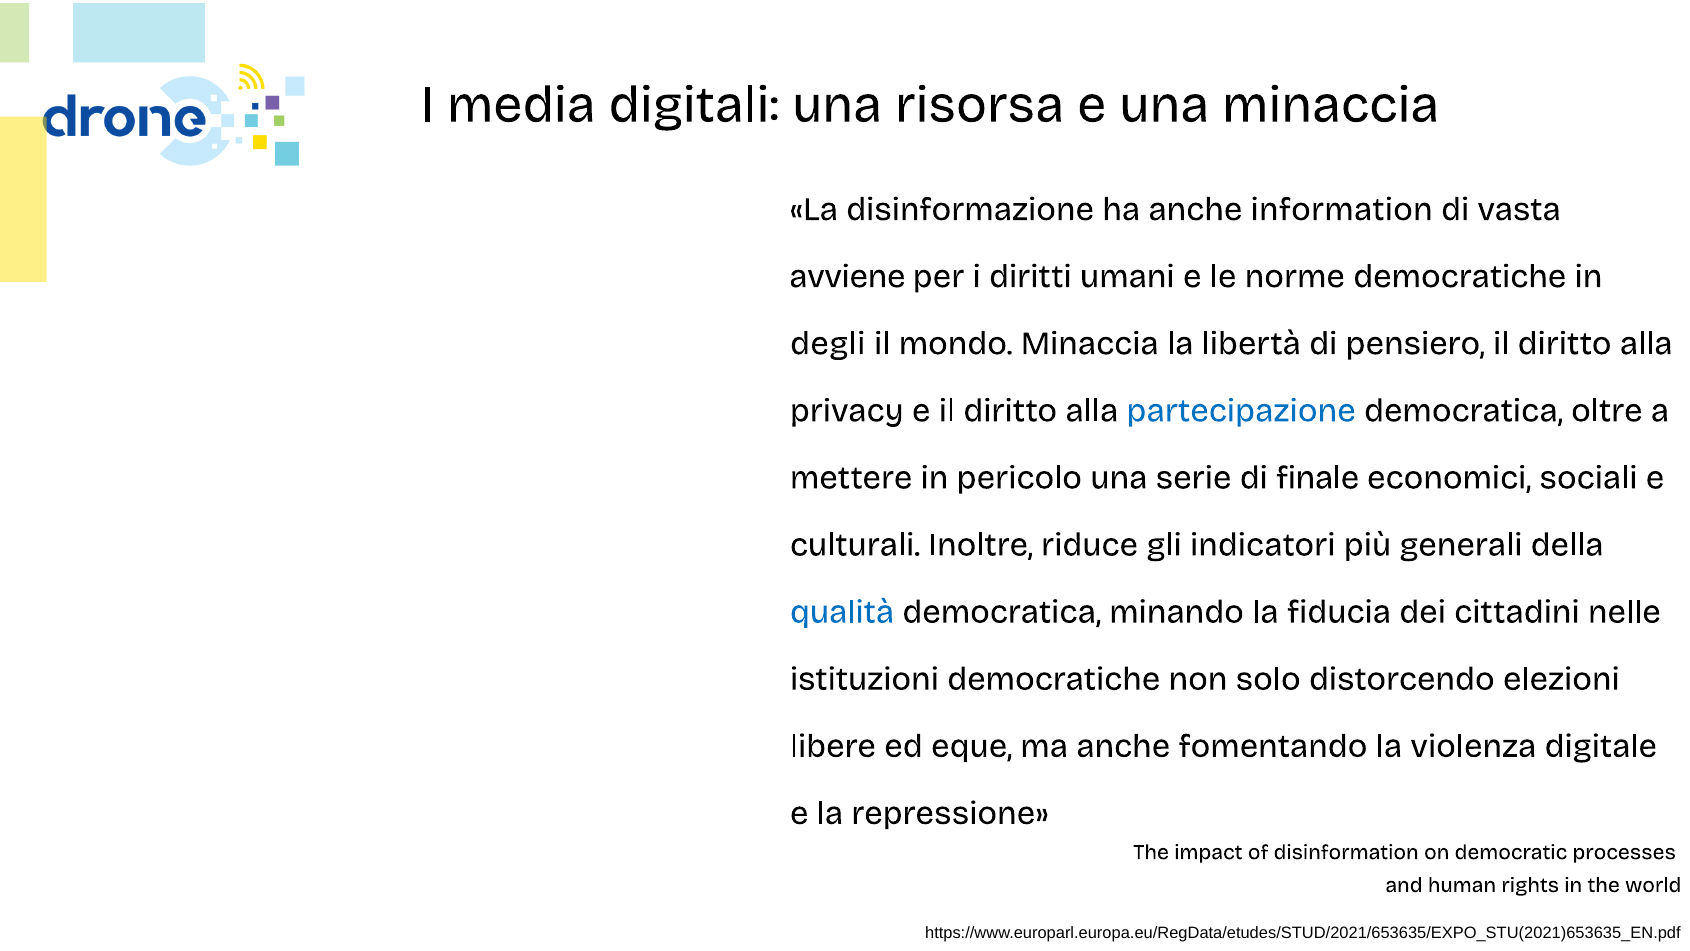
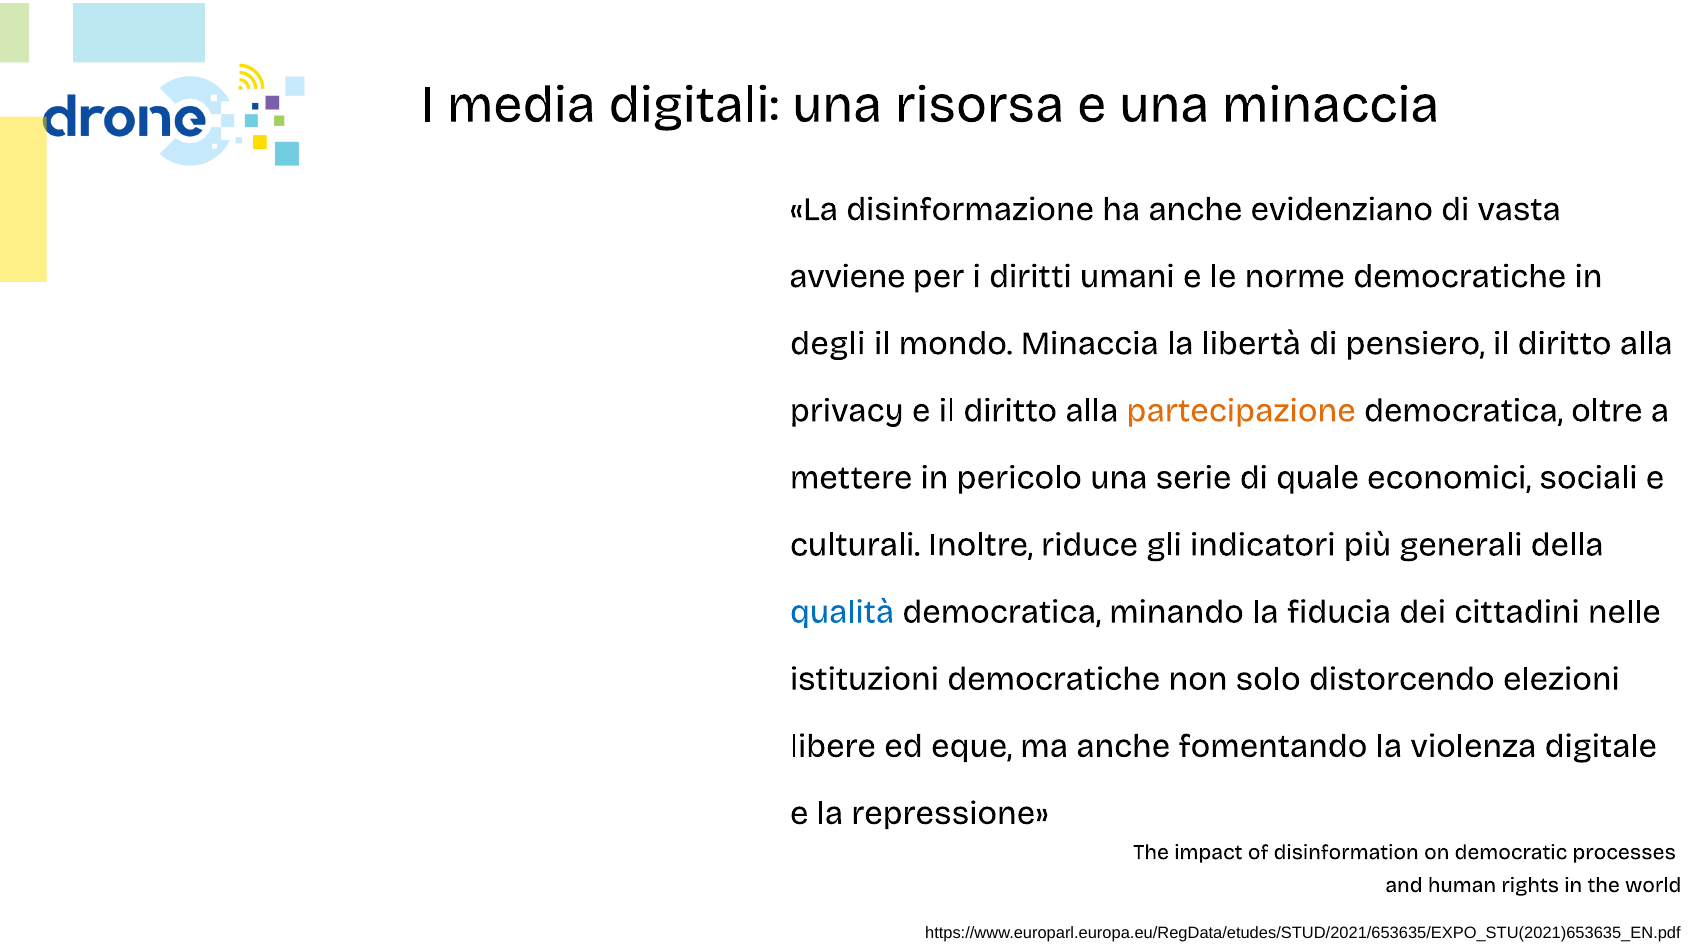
information: information -> evidenziano (1342, 209)
partecipazione colour: blue -> orange (1241, 410)
finale: finale -> quale (1318, 477)
